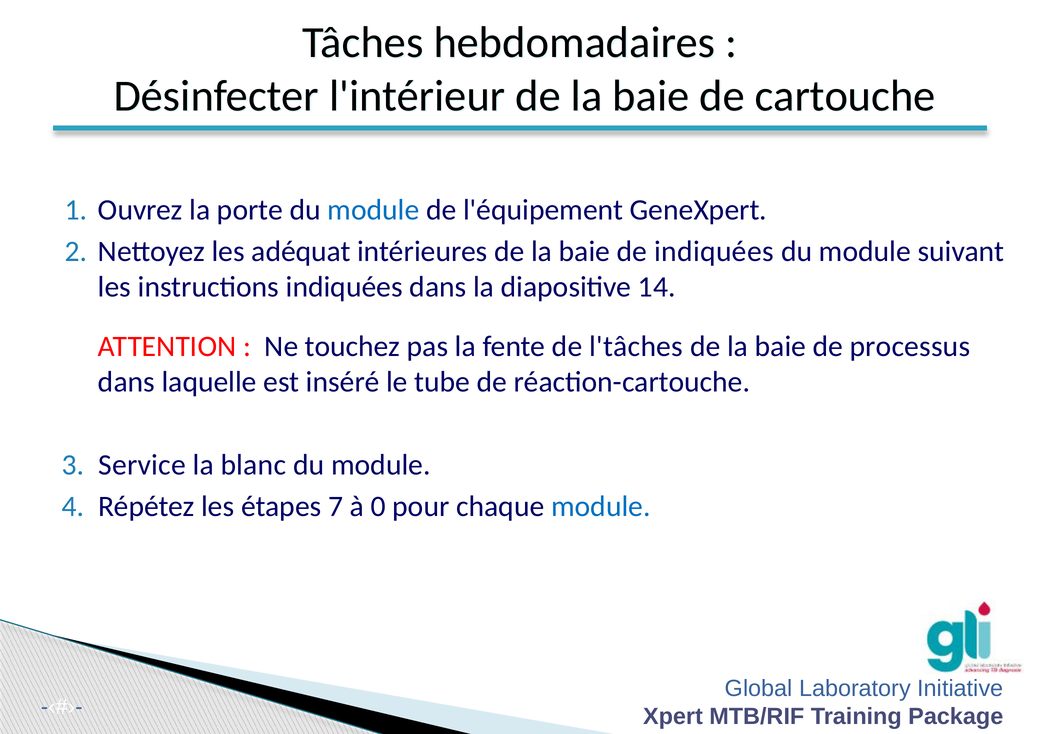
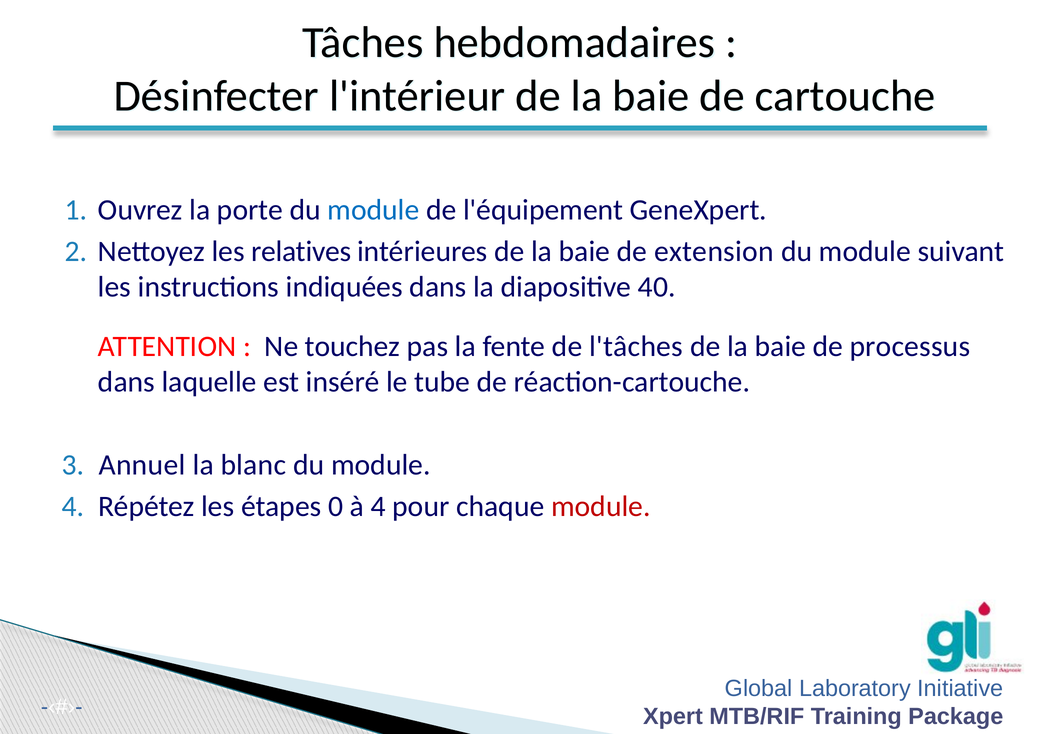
adéquat: adéquat -> relatives (301, 252)
de indiquées: indiquées -> extension (714, 252)
14: 14 -> 40 (657, 287)
Service: Service -> Annuel (142, 465)
7: 7 -> 0 (336, 507)
à 0: 0 -> 4 (378, 507)
module colour: blue -> red (601, 507)
